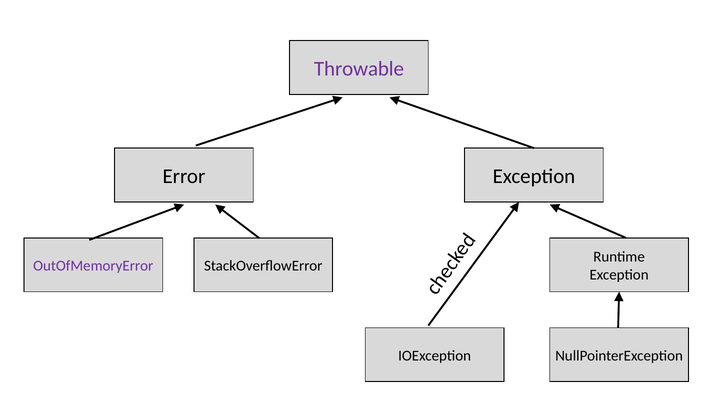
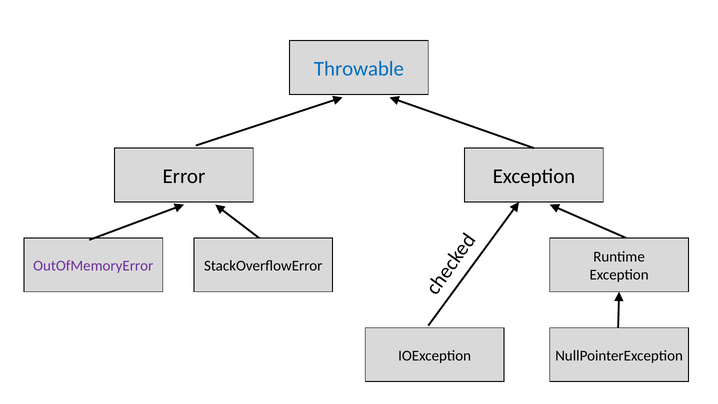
Throwable colour: purple -> blue (359, 69)
